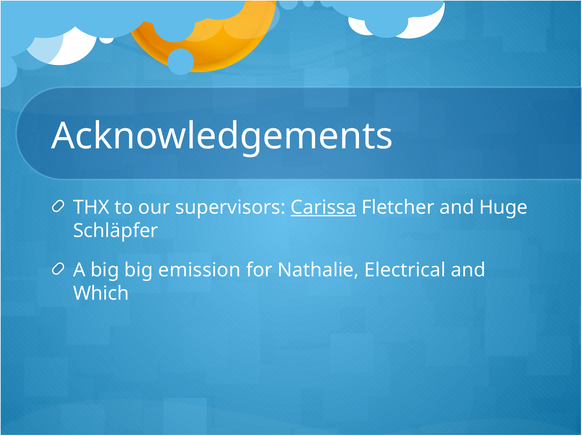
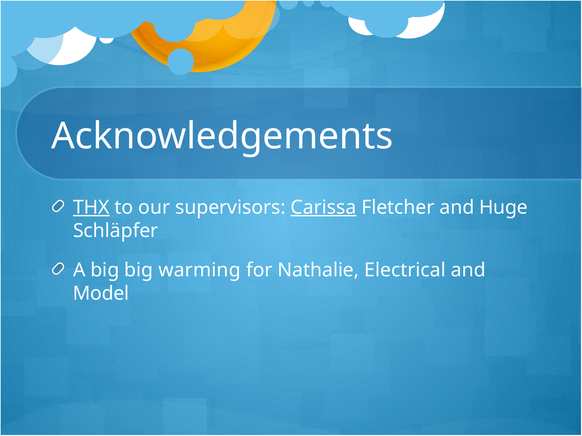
THX underline: none -> present (91, 208)
emission: emission -> warming (200, 270)
Which: Which -> Model (101, 294)
